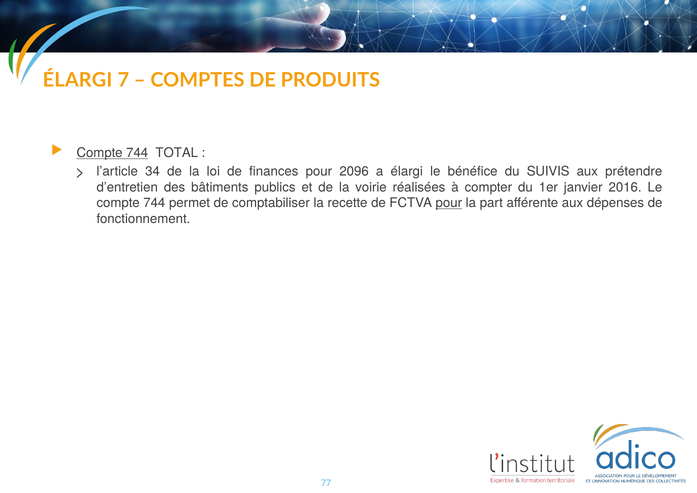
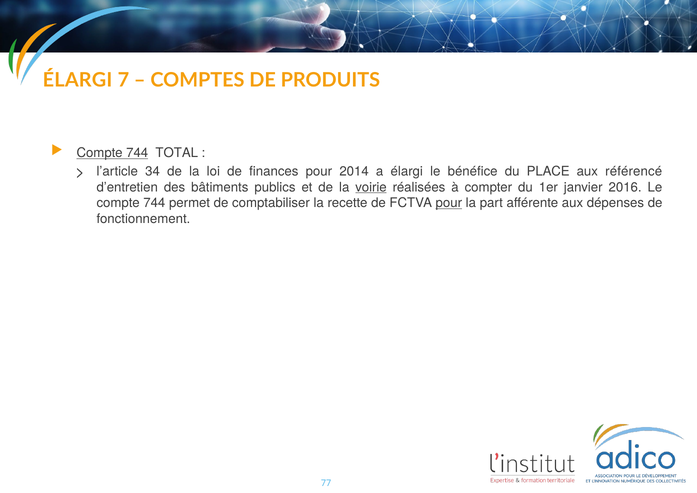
2096: 2096 -> 2014 (354, 171)
SUIVIS: SUIVIS -> PLACE (548, 171)
prétendre: prétendre -> référencé (634, 171)
voirie underline: none -> present (371, 187)
